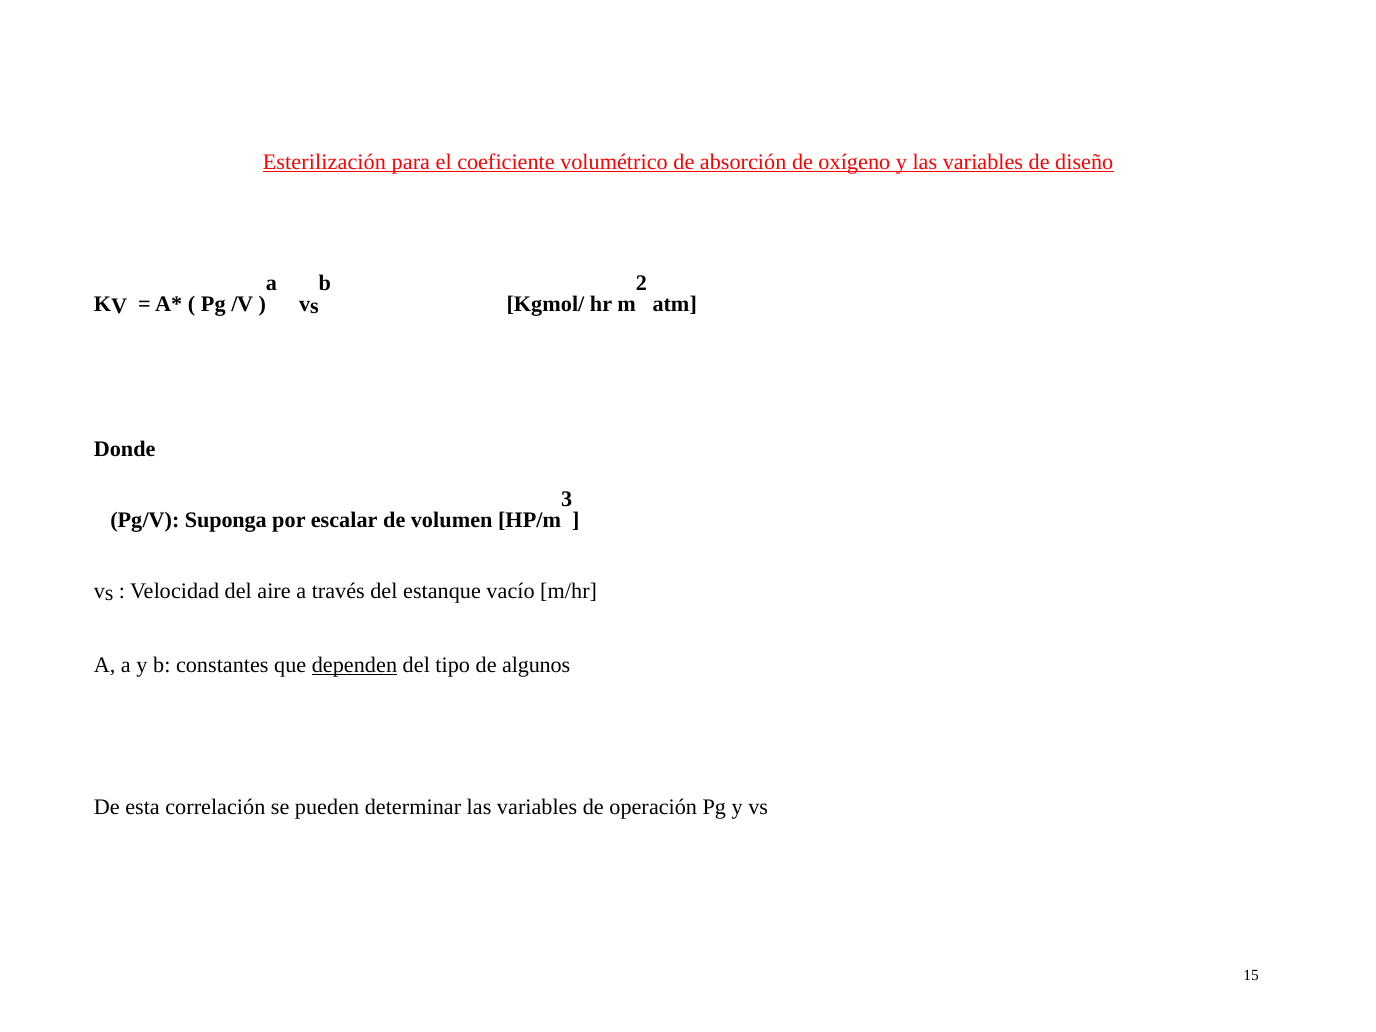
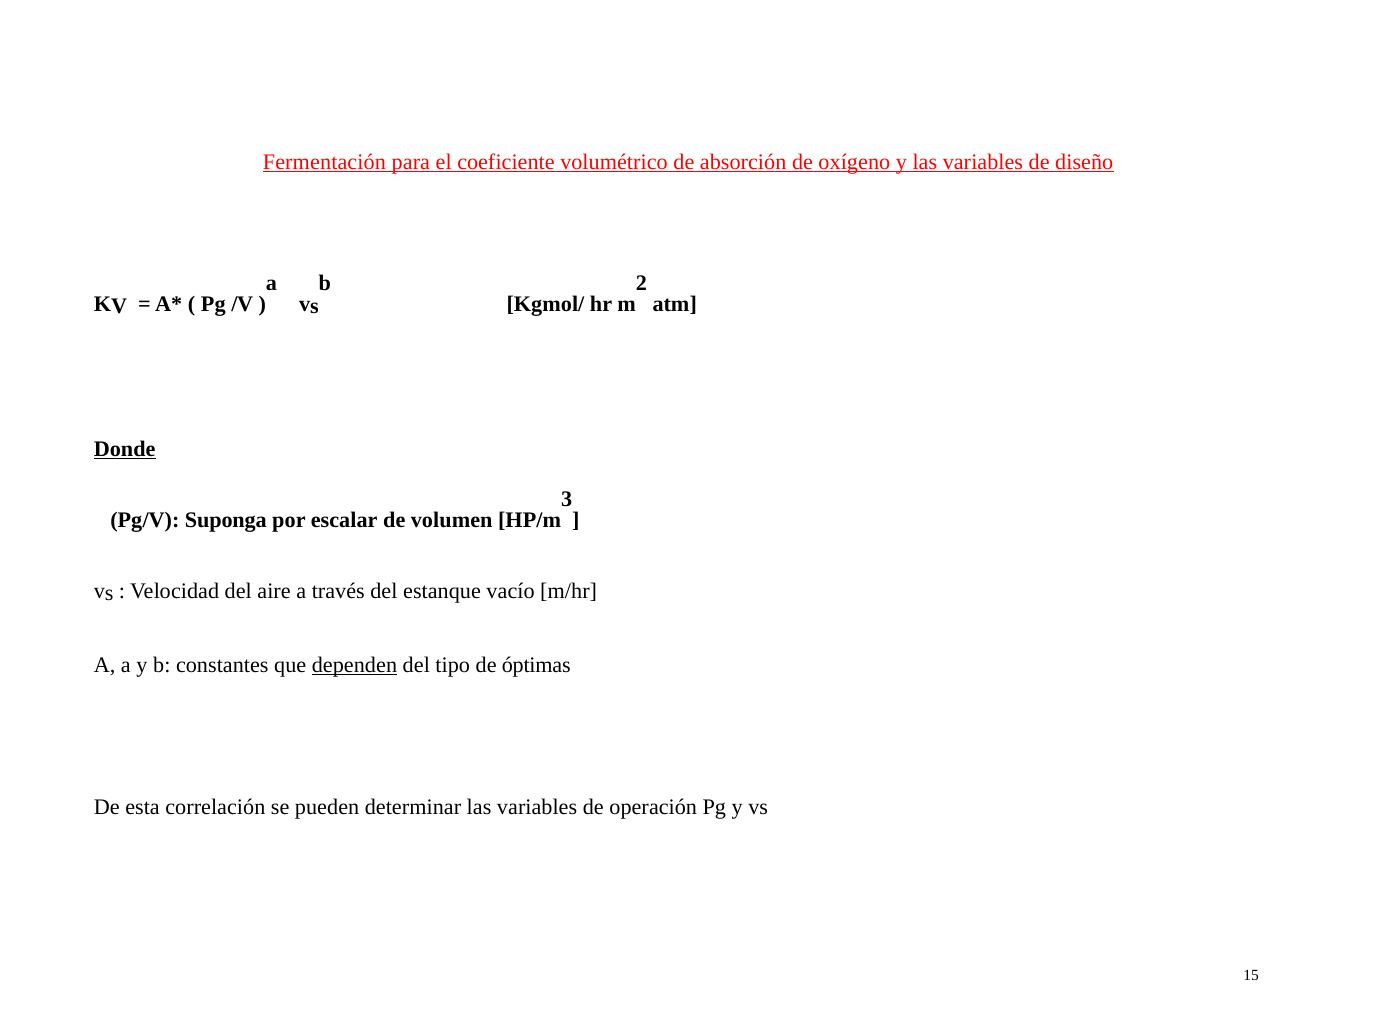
Esterilización: Esterilización -> Fermentación (324, 162)
Donde underline: none -> present (125, 449)
algunos: algunos -> óptimas (536, 665)
